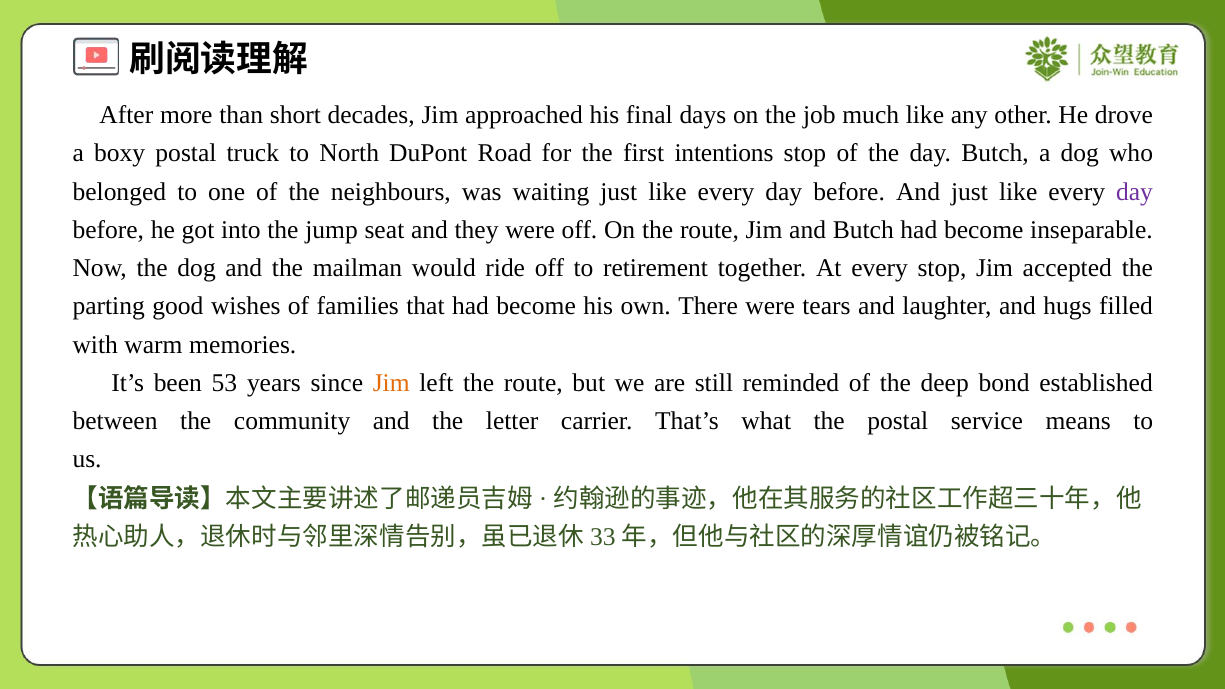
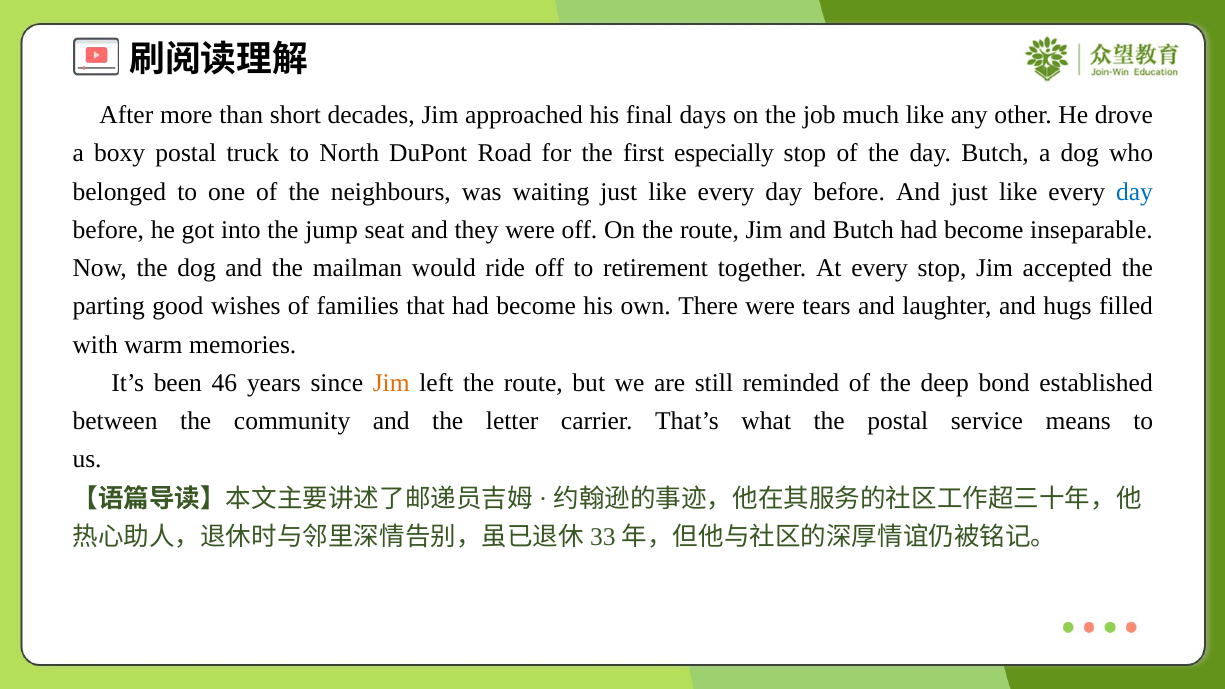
intentions: intentions -> especially (724, 153)
day colour: purple -> blue (1135, 192)
53: 53 -> 46 (224, 383)
